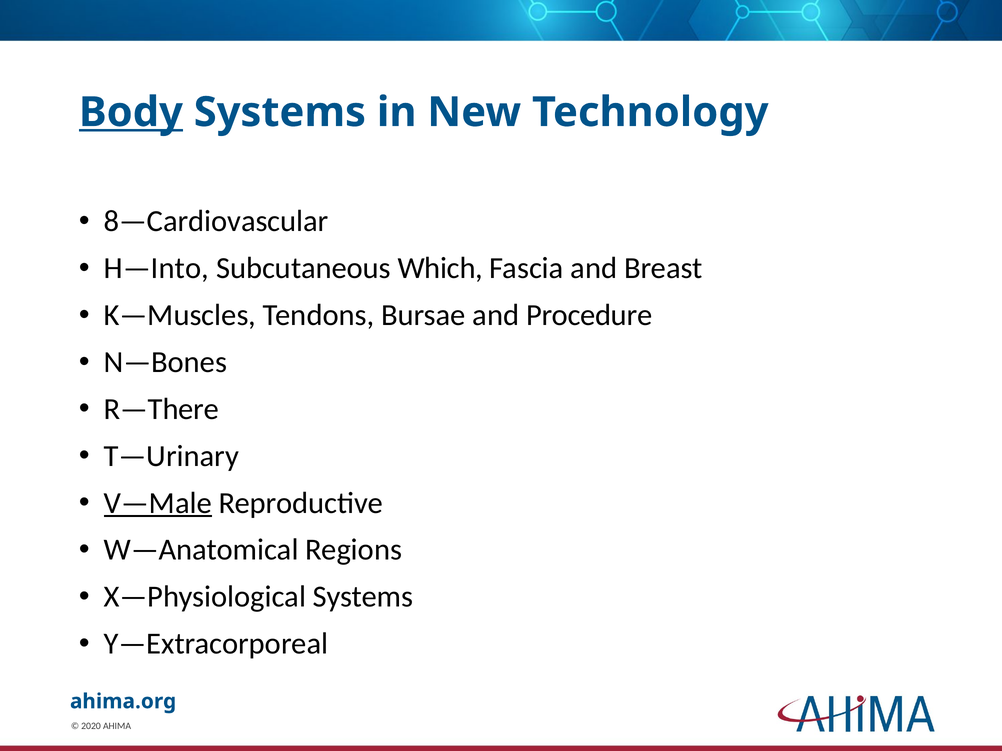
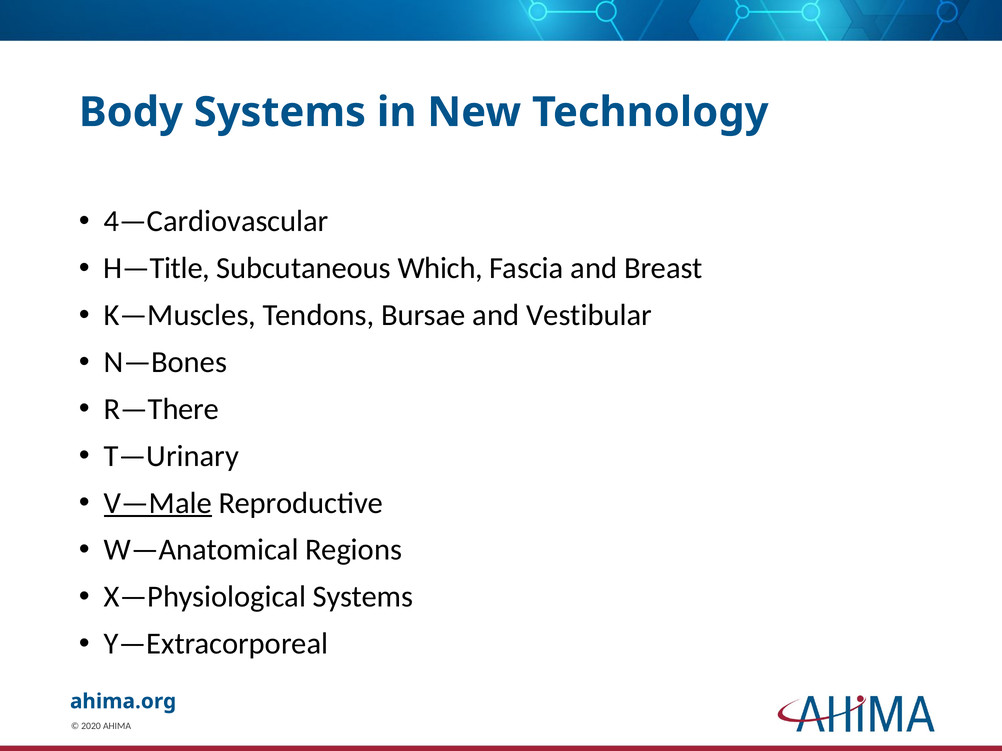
Body underline: present -> none (131, 112)
8—Cardiovascular: 8—Cardiovascular -> 4—Cardiovascular (216, 221)
H—Into: H—Into -> H—Title (157, 268)
Procedure: Procedure -> Vestibular (589, 315)
